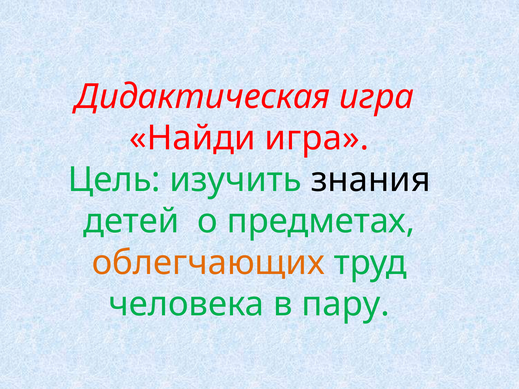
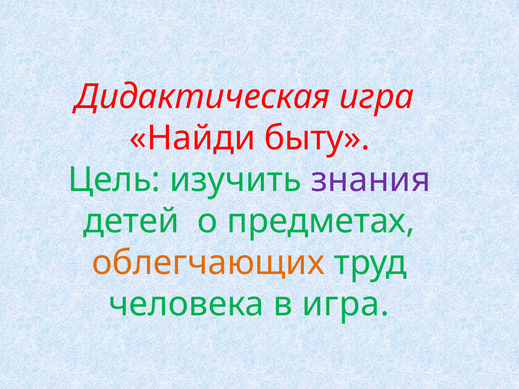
Найди игра: игра -> быту (317, 138)
знания colour: black -> purple (371, 180)
в пару: пару -> игра (346, 304)
